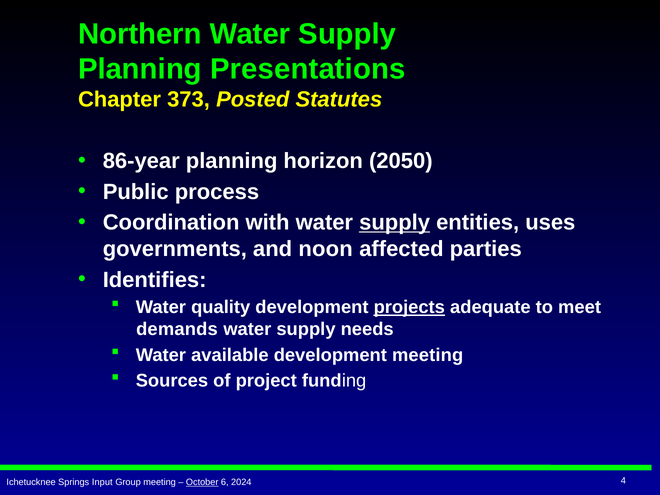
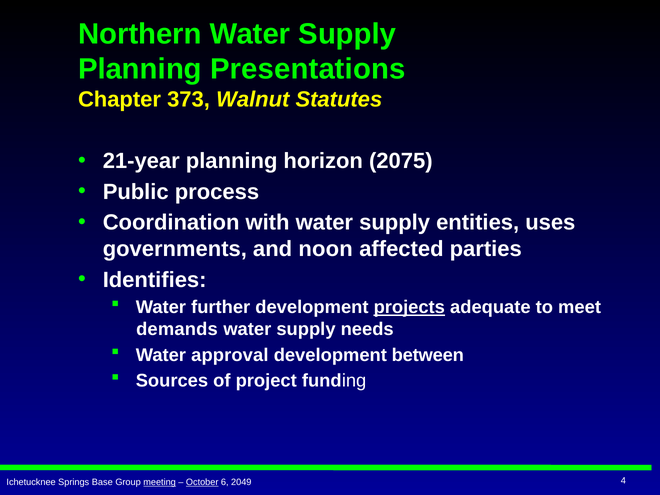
Posted: Posted -> Walnut (253, 99)
86-year: 86-year -> 21-year (141, 161)
2050: 2050 -> 2075 (401, 161)
supply underline: present -> none (395, 223)
quality: quality -> further (221, 307)
available: available -> approval (230, 355)
development meeting: meeting -> between (428, 355)
Input: Input -> Base (102, 482)
meeting underline: none -> present (160, 482)
2024: 2024 -> 2049 (241, 482)
